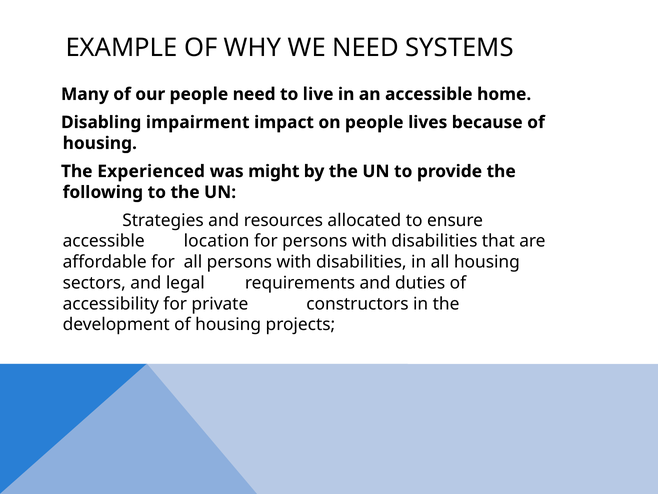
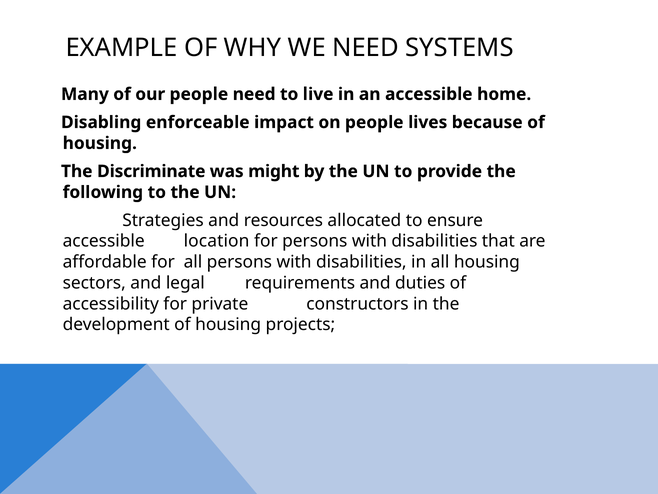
impairment: impairment -> enforceable (198, 122)
Experienced: Experienced -> Discriminate (151, 171)
